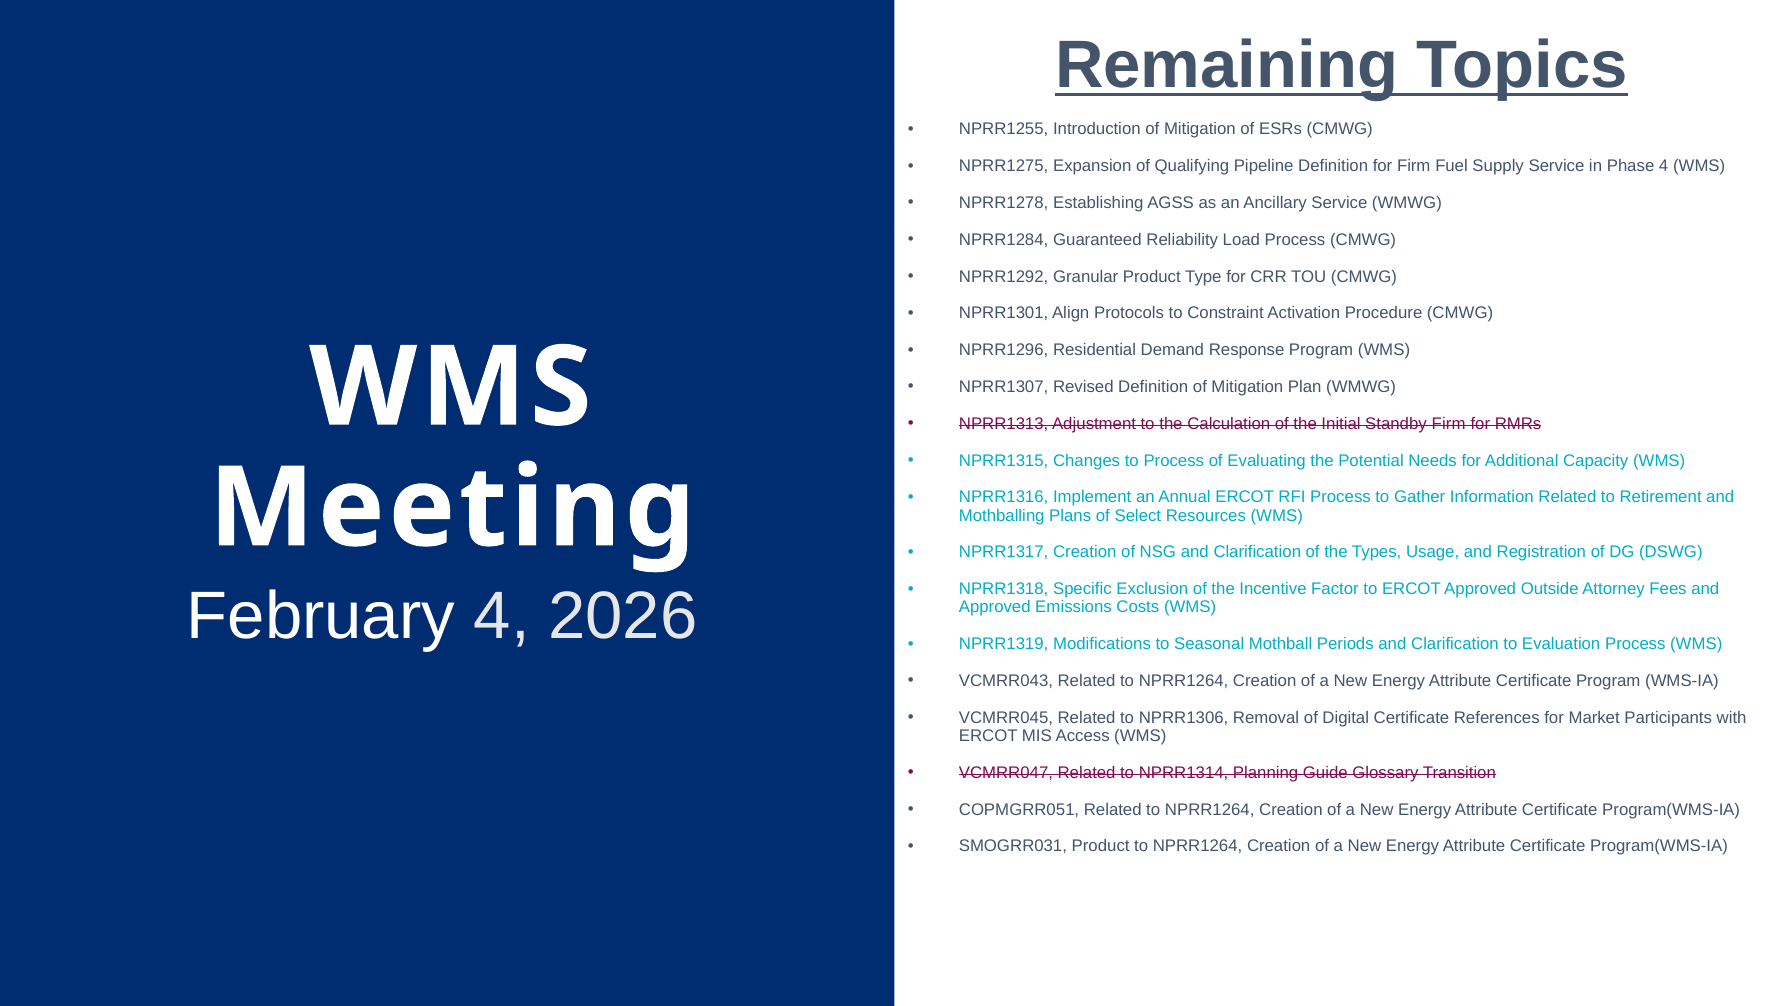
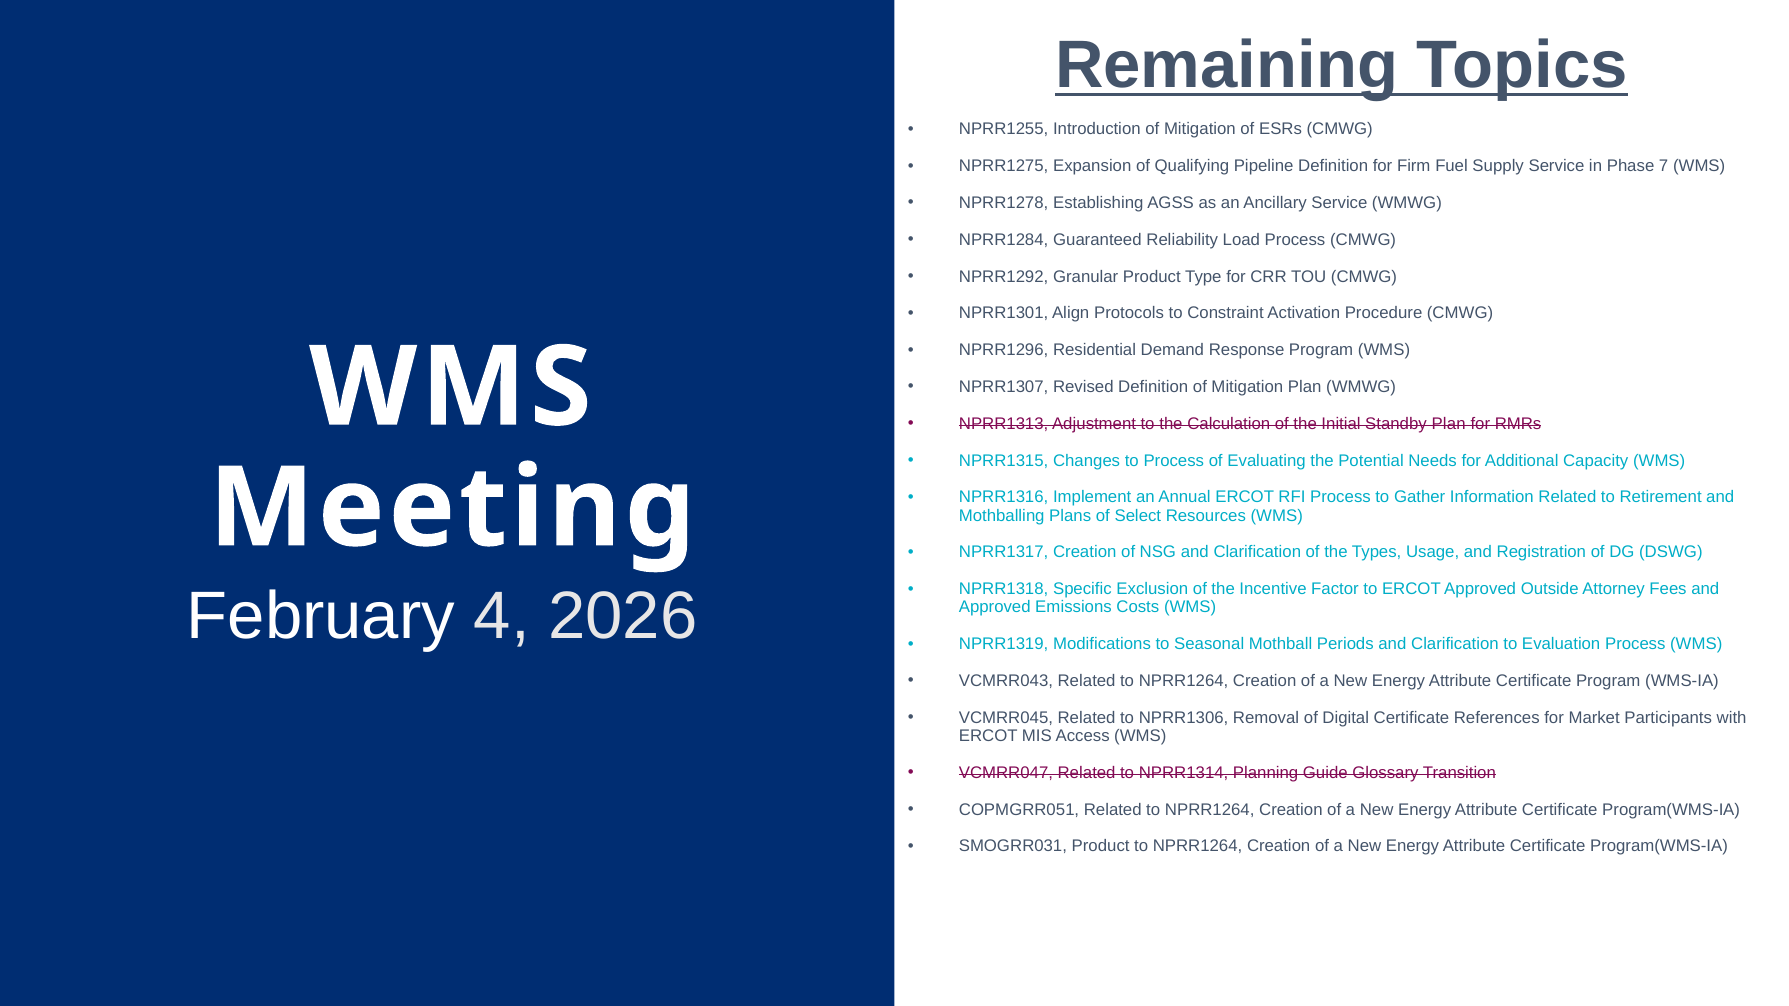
Phase 4: 4 -> 7 (1664, 166)
Standby Firm: Firm -> Plan (1449, 424)
